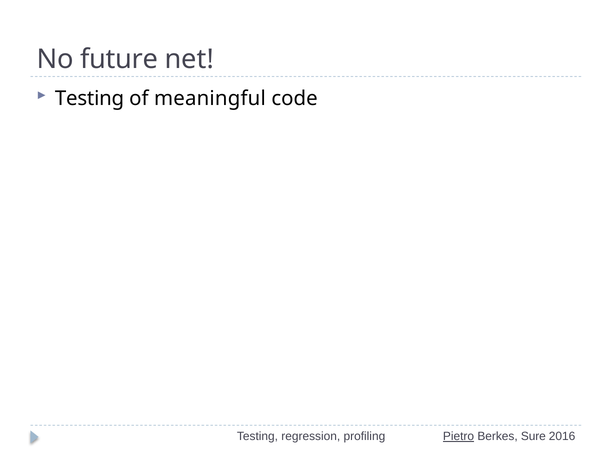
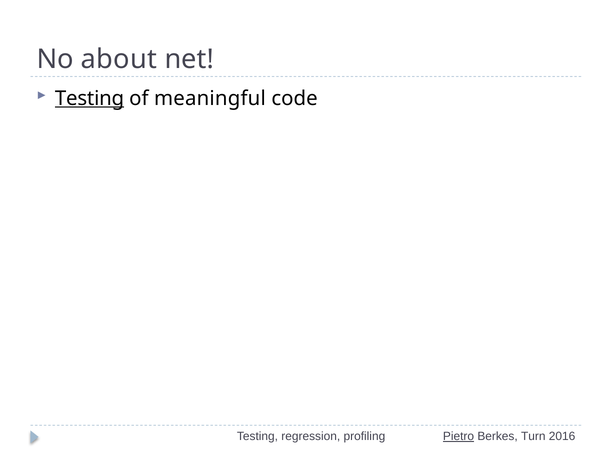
future: future -> about (119, 59)
Testing underline: none -> present (90, 98)
Sure: Sure -> Turn (533, 436)
